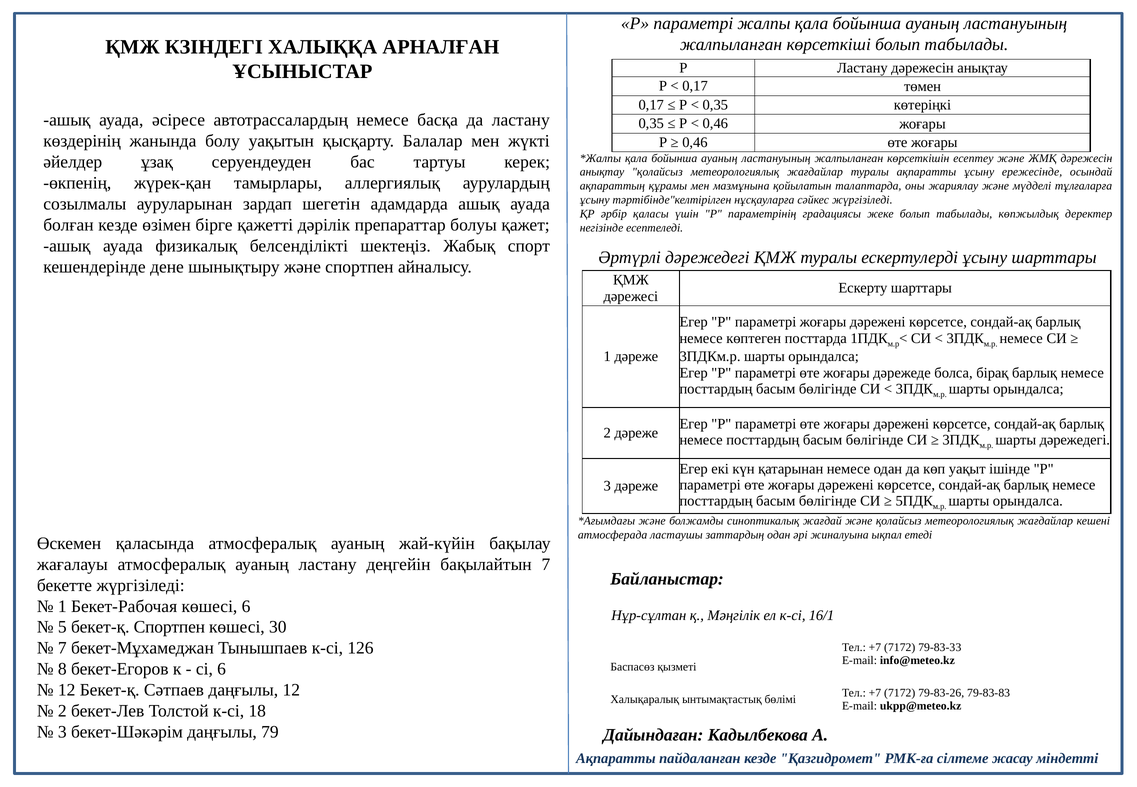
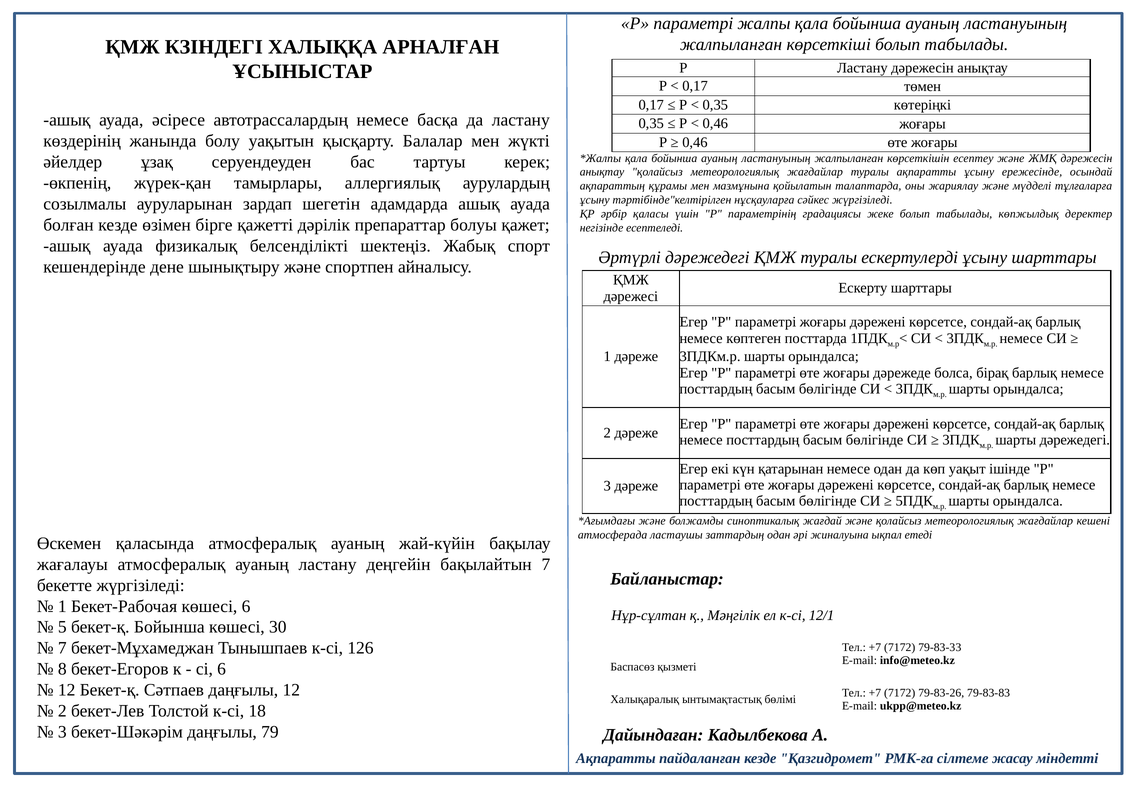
16/1: 16/1 -> 12/1 (822, 615)
бекет-қ Спортпен: Спортпен -> Бойынша (169, 627)
